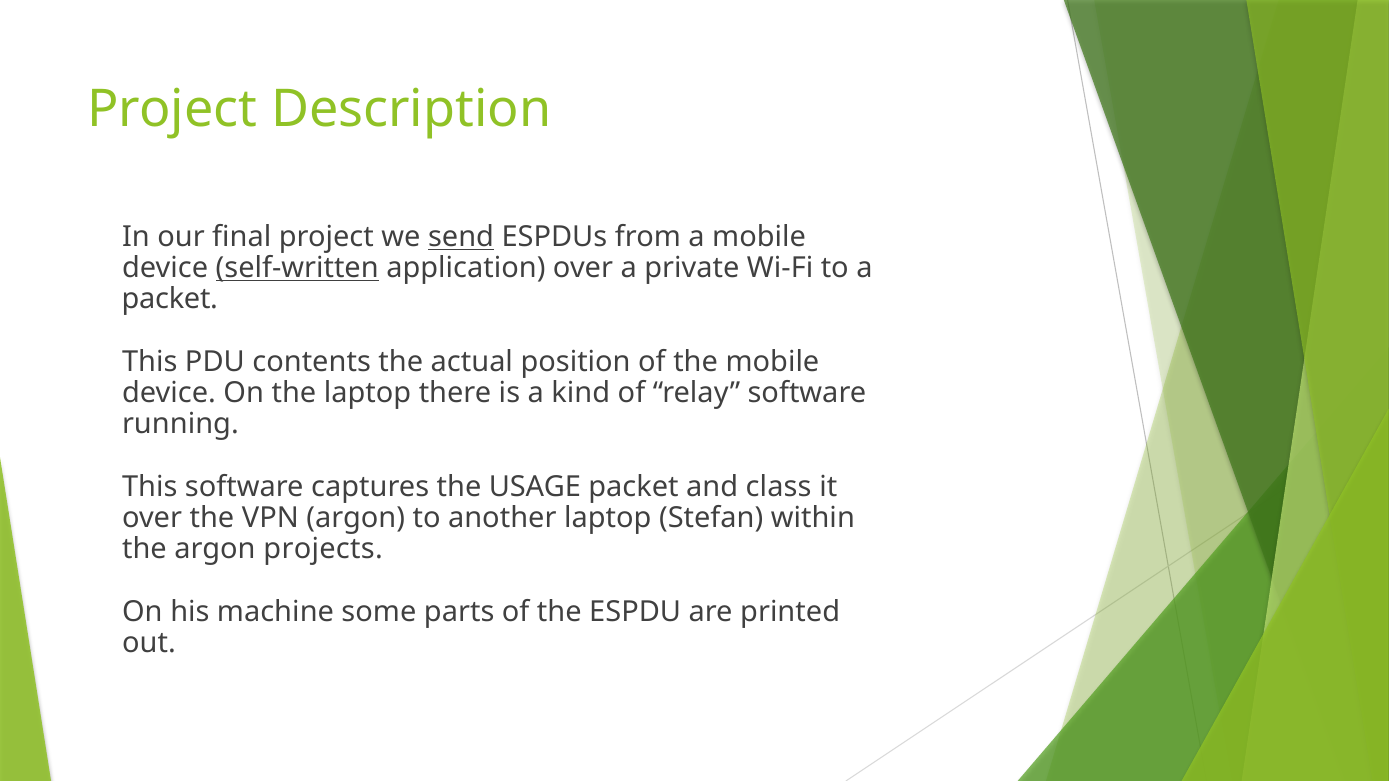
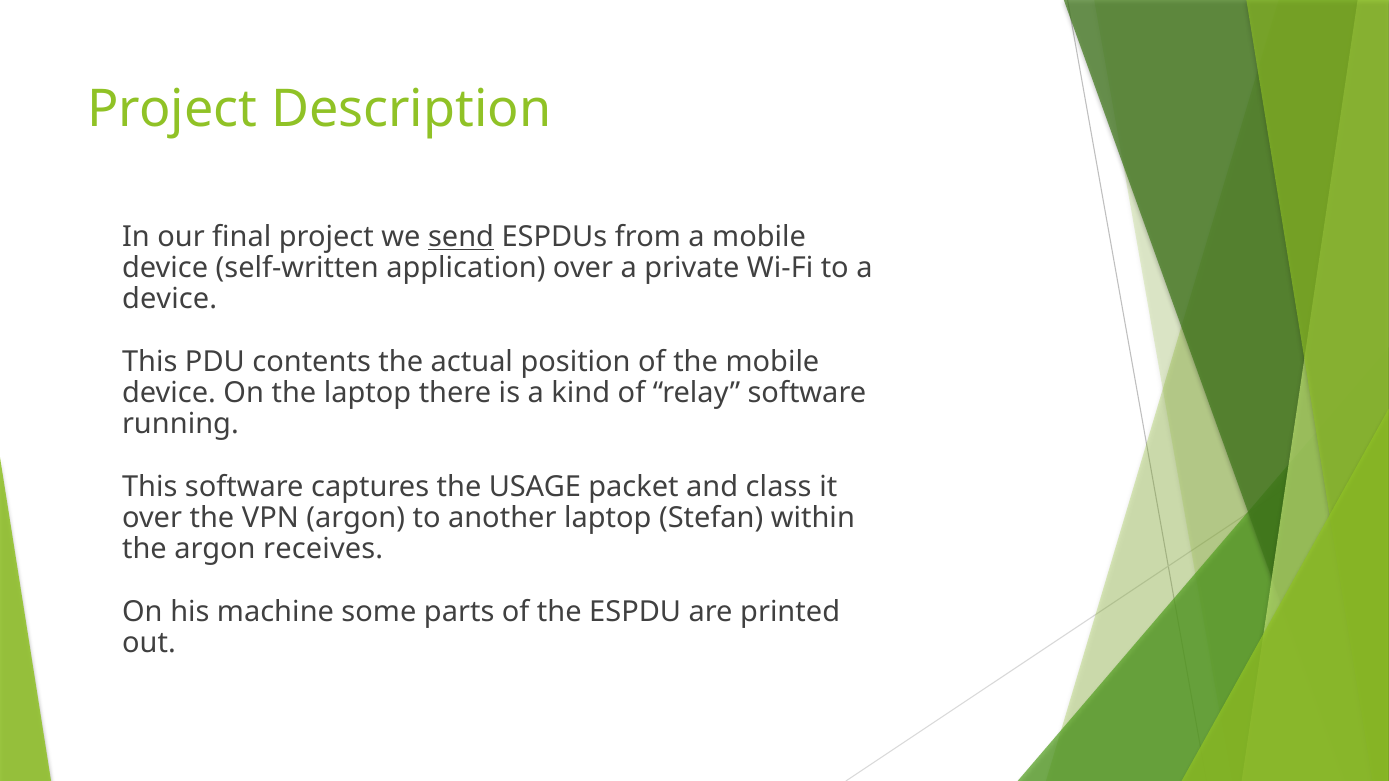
self-written underline: present -> none (297, 268)
packet: packet -> device (170, 300)
projects: projects -> receives (323, 550)
